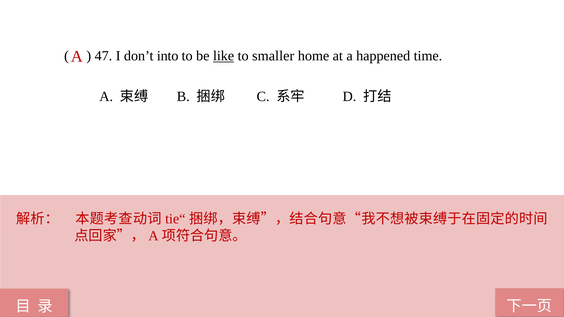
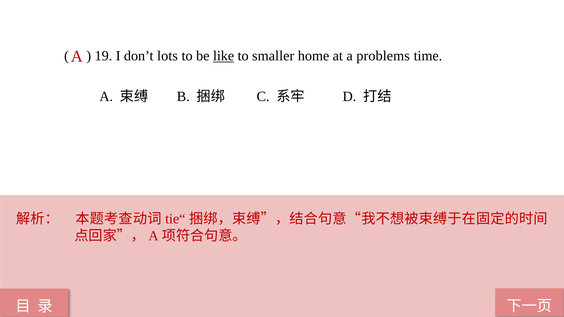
47: 47 -> 19 (103, 56)
into: into -> lots (168, 56)
happened: happened -> problems (383, 56)
